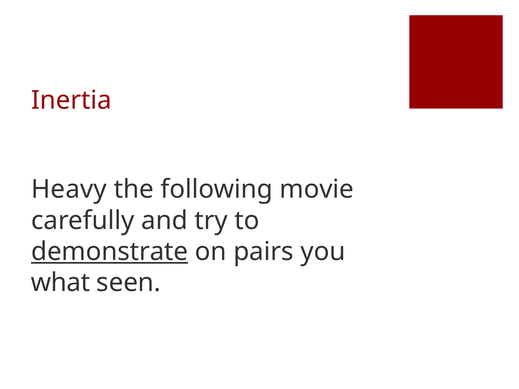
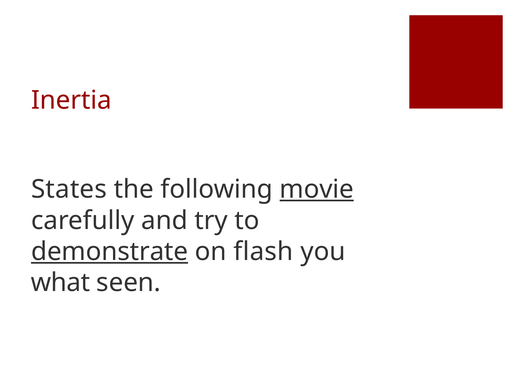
Heavy: Heavy -> States (69, 190)
movie underline: none -> present (317, 190)
pairs: pairs -> flash (263, 252)
